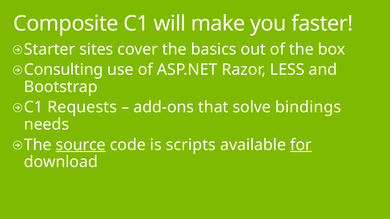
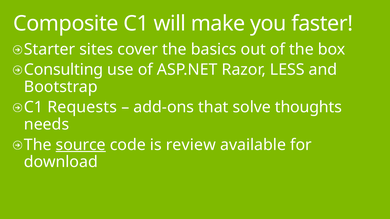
bindings: bindings -> thoughts (308, 107)
scripts: scripts -> review (191, 145)
for underline: present -> none (301, 145)
